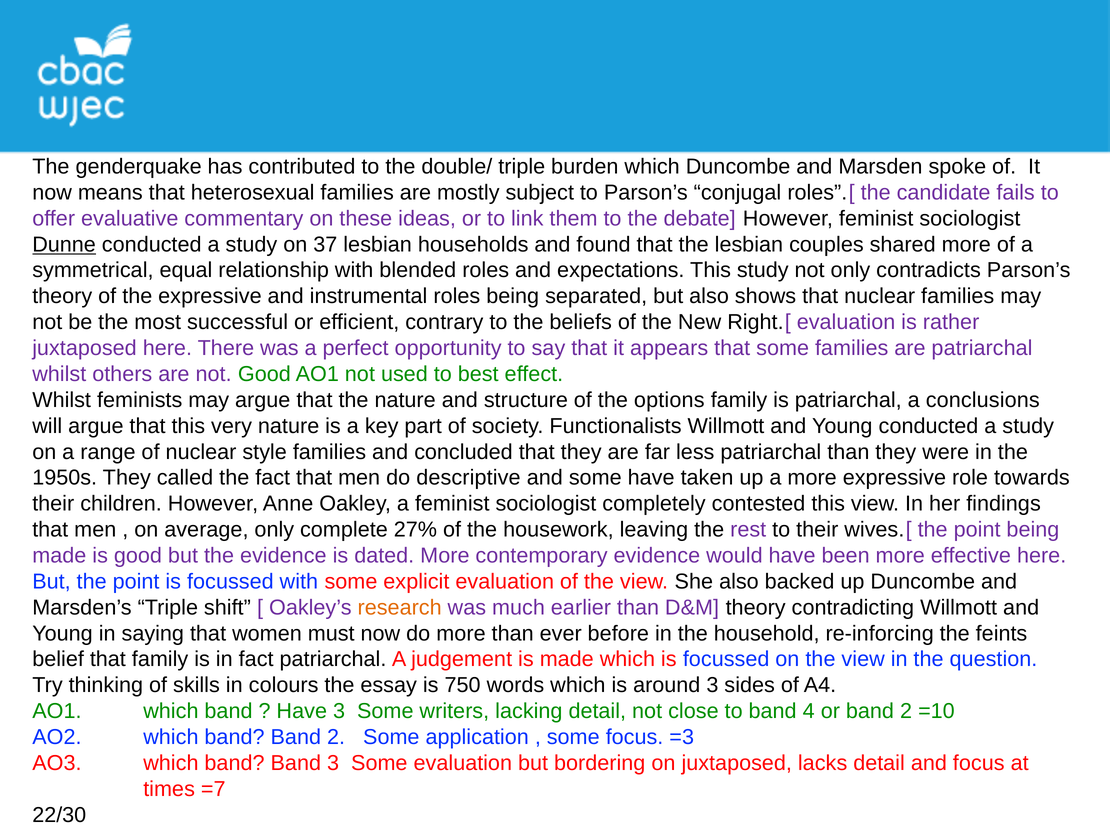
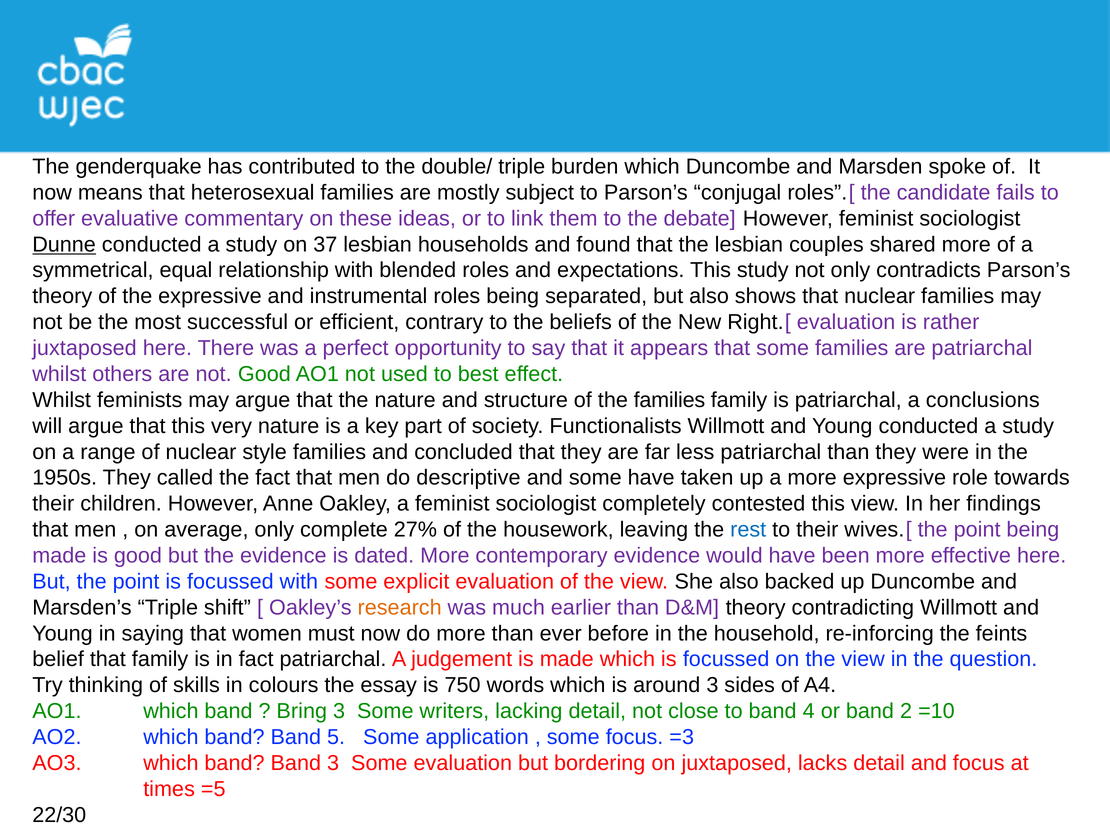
the options: options -> families (669, 400)
rest colour: purple -> blue (748, 529)
Have: Have -> Bring (302, 711)
band Band 2: 2 -> 5 (336, 737)
=7: =7 -> =5 (213, 788)
